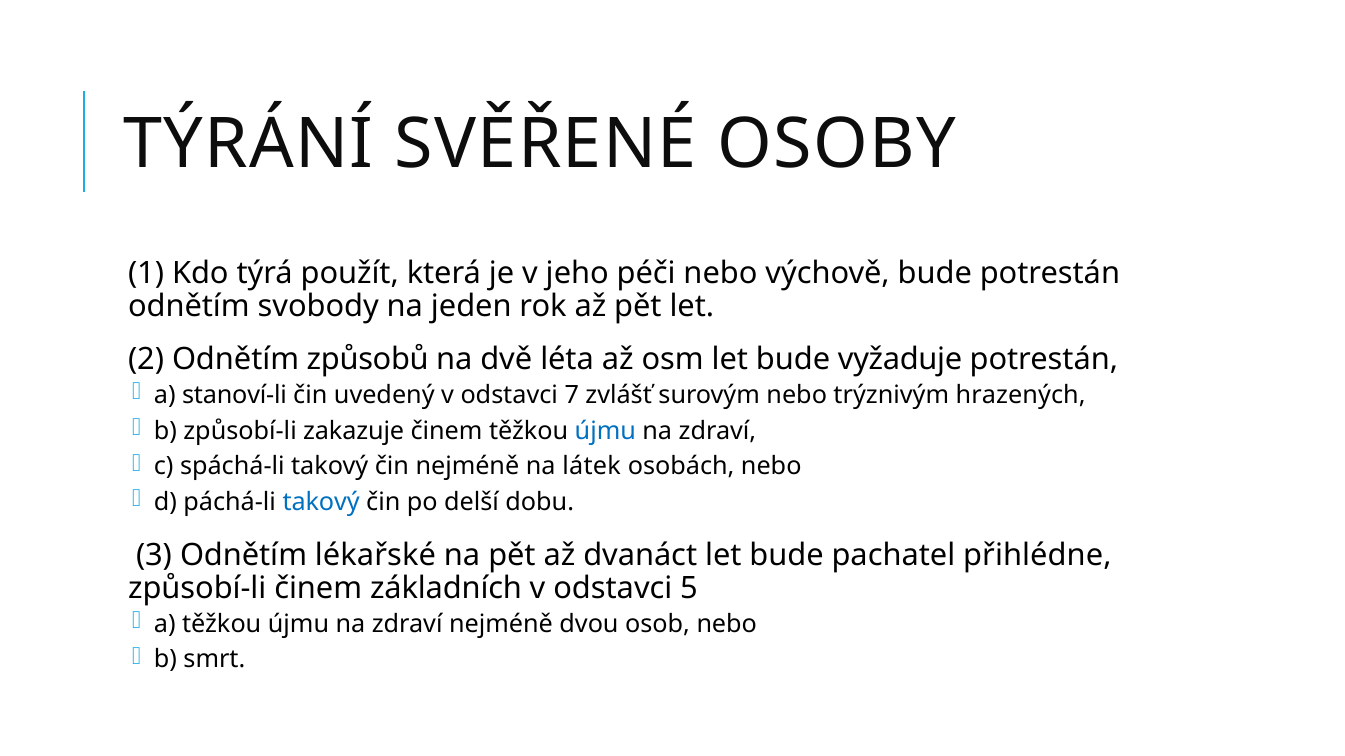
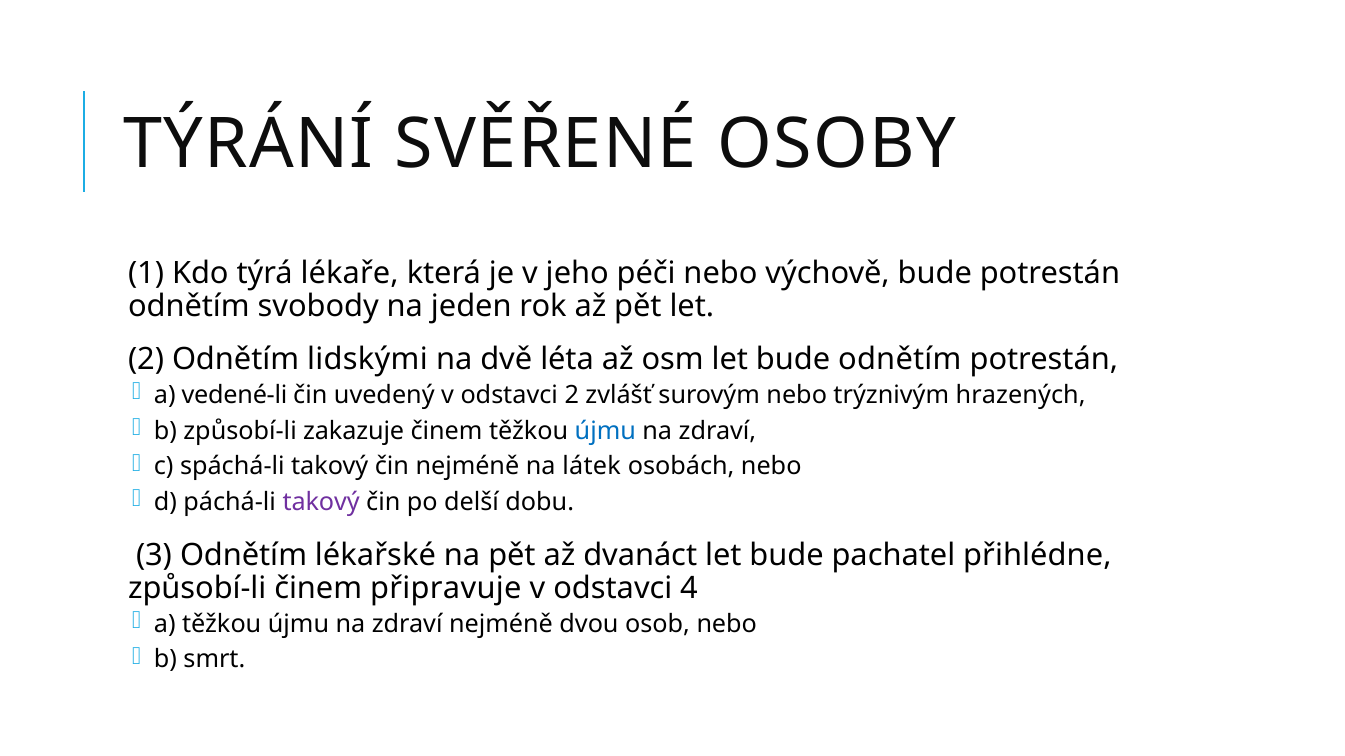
použít: použít -> lékaře (350, 274)
způsobů: způsobů -> lidskými (367, 360)
bude vyžaduje: vyžaduje -> odnětím (900, 360)
stanoví-li: stanoví-li -> vedené-li (235, 396)
odstavci 7: 7 -> 2 (572, 396)
takový colour: blue -> purple (321, 503)
základních: základních -> připravuje (446, 589)
5: 5 -> 4 (689, 589)
